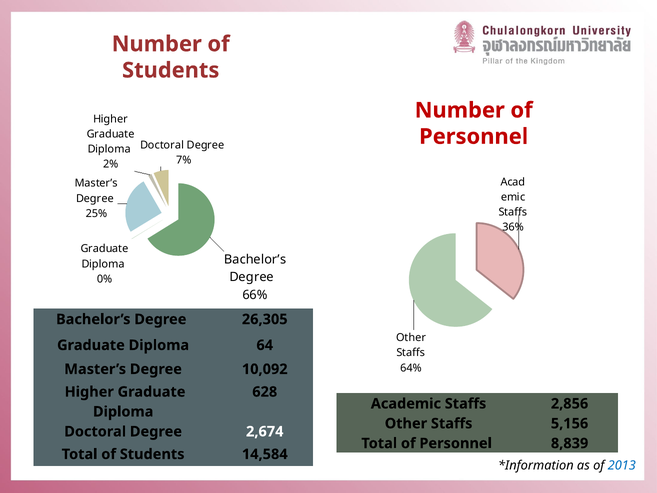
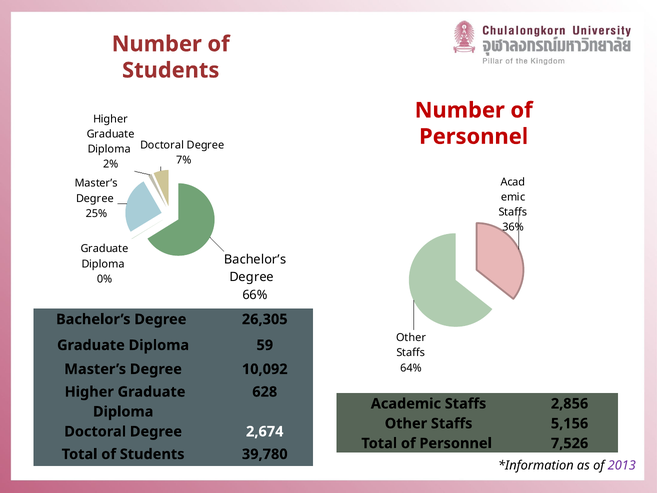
64: 64 -> 59 (265, 345)
8,839: 8,839 -> 7,526 (570, 443)
14,584: 14,584 -> 39,780 (265, 454)
2013 colour: blue -> purple (622, 465)
